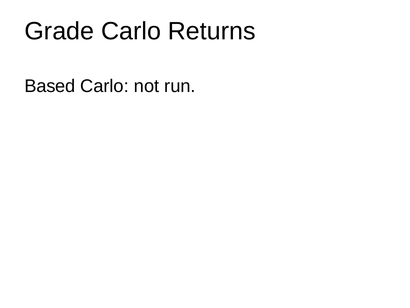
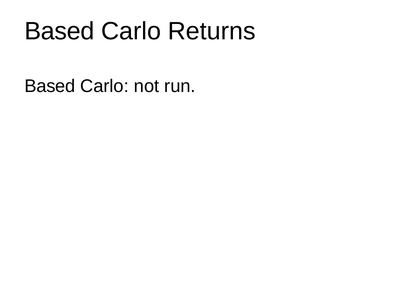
Grade: Grade -> Based (59, 31)
